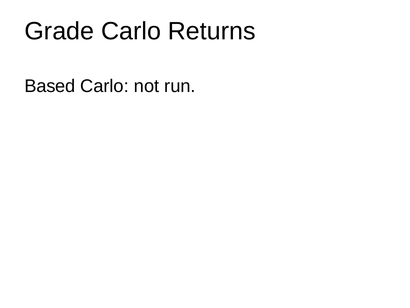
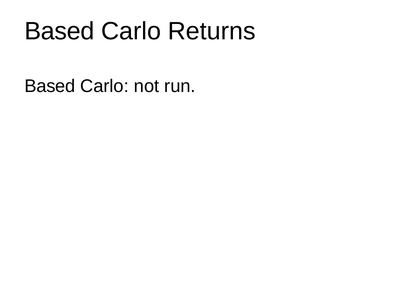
Grade: Grade -> Based (59, 31)
